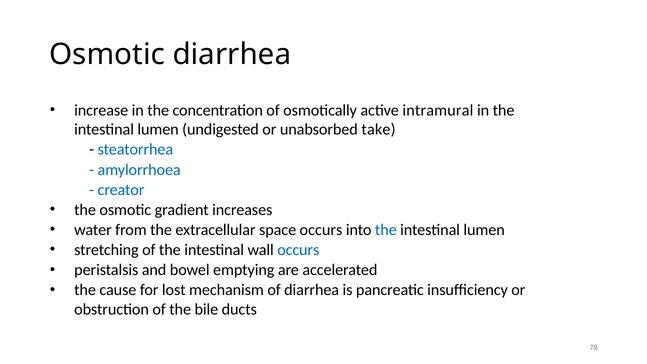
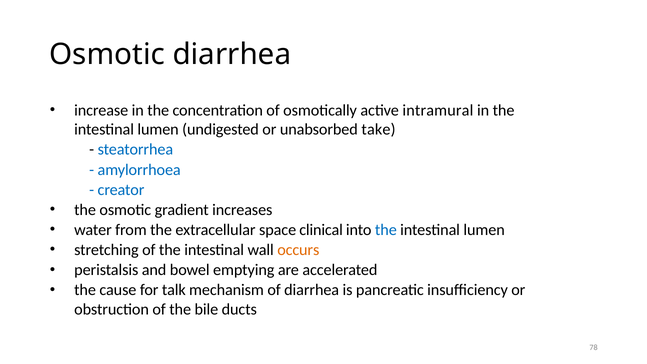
space occurs: occurs -> clinical (321, 230)
occurs colour: blue -> orange (298, 250)
lost: lost -> talk (174, 290)
